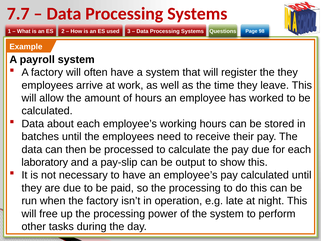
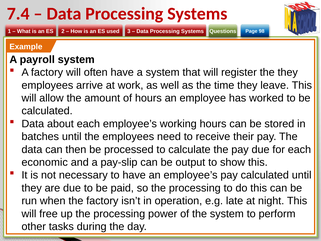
7.7: 7.7 -> 7.4 (18, 14)
laboratory: laboratory -> economic (45, 162)
